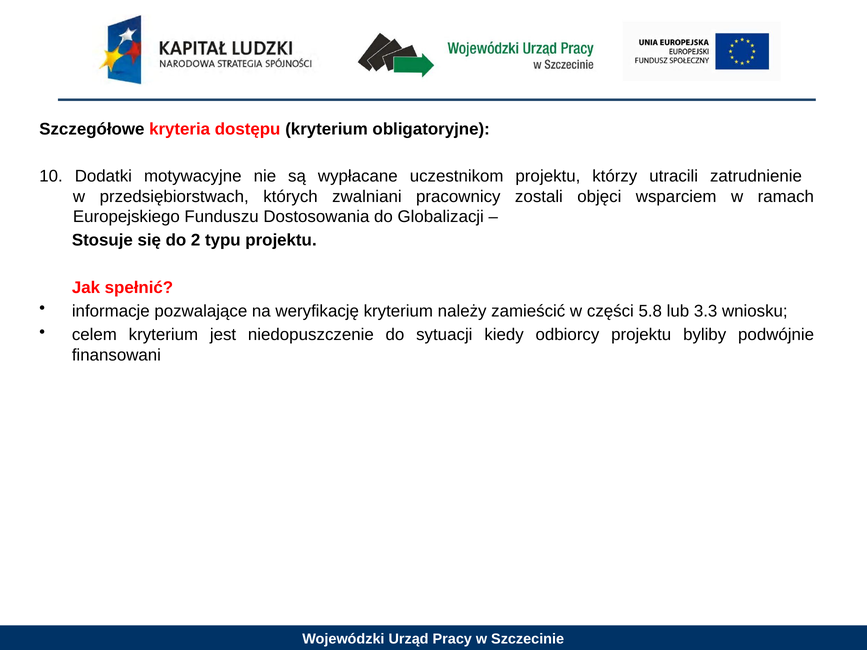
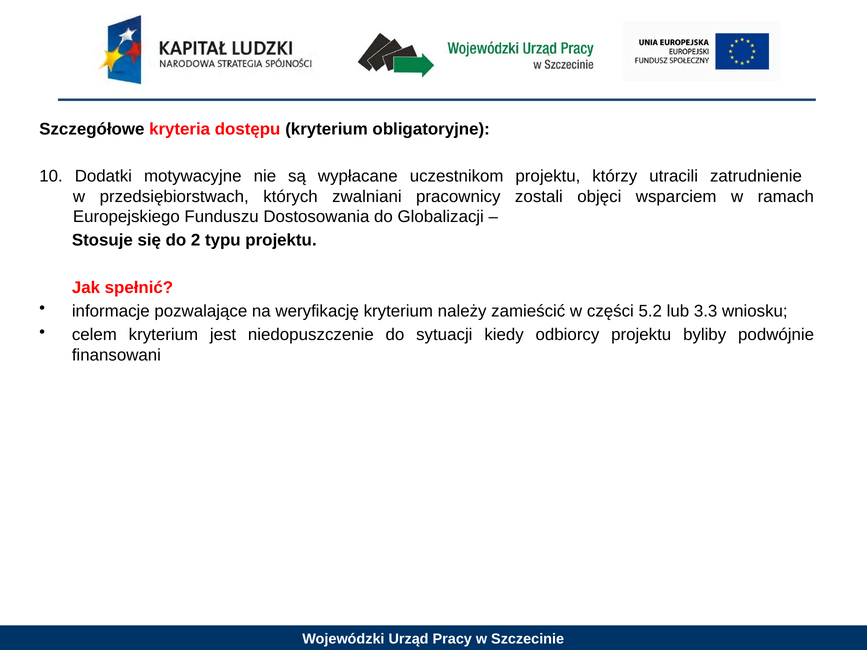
5.8: 5.8 -> 5.2 (650, 311)
